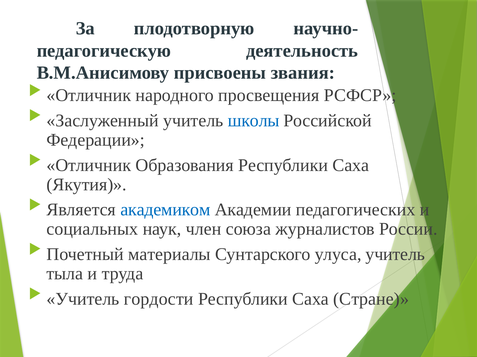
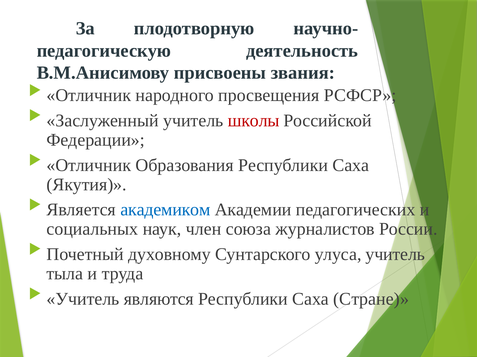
школы colour: blue -> red (254, 121)
материалы: материалы -> духовному (169, 255)
гордости: гордости -> являются (159, 299)
